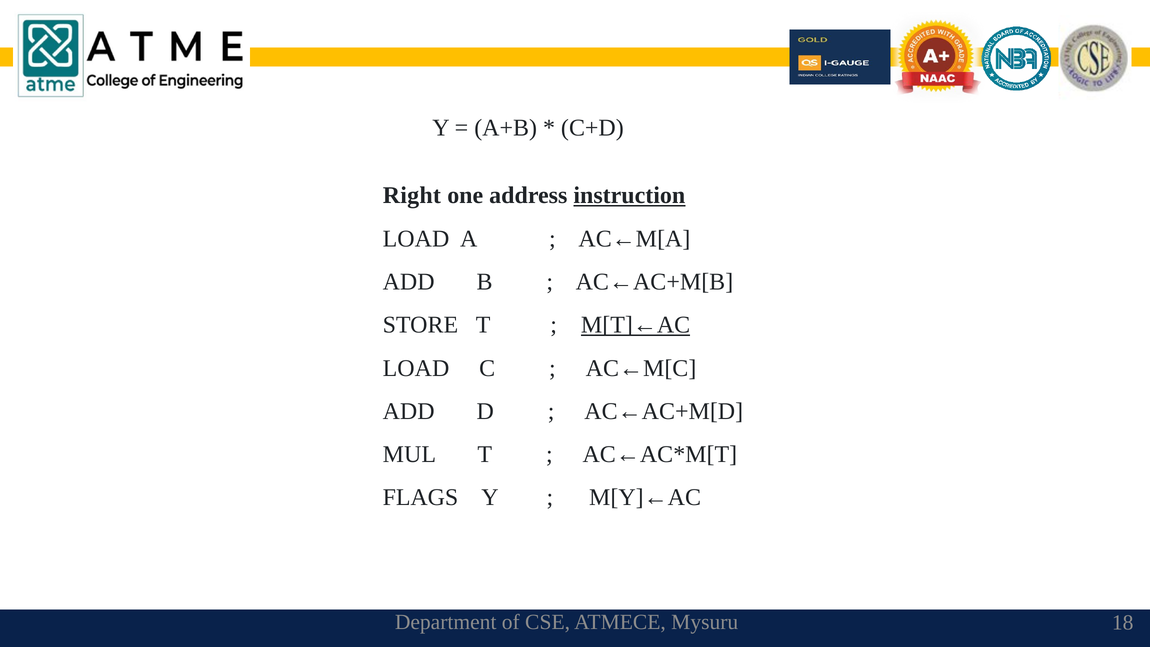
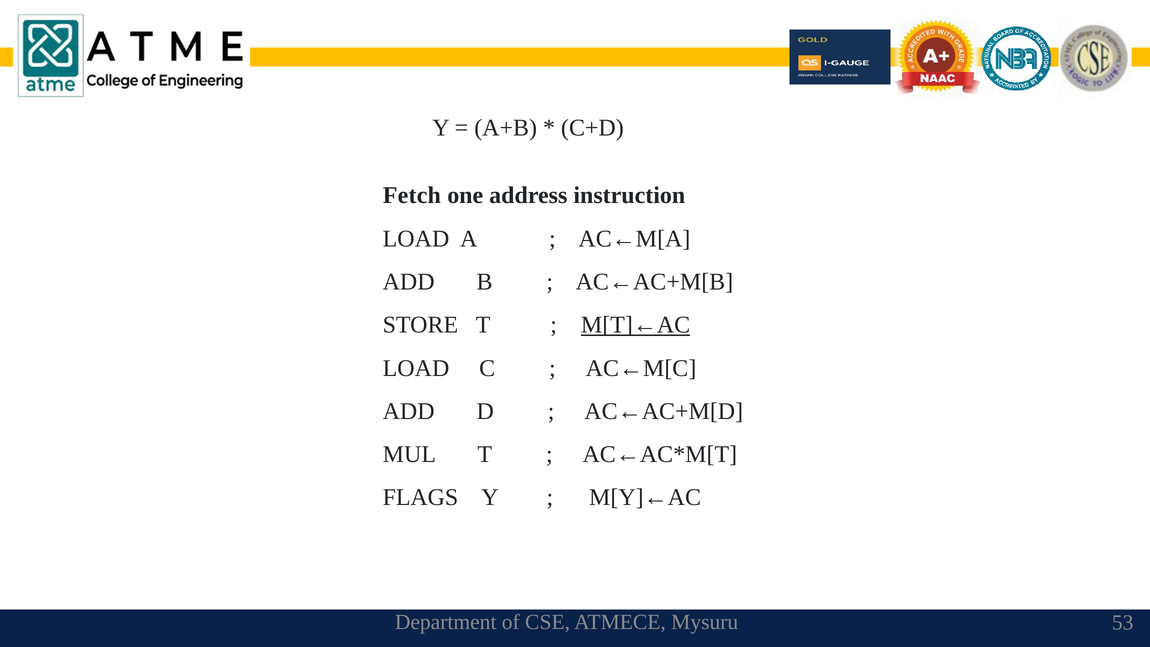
Right: Right -> Fetch (412, 196)
instruction underline: present -> none (629, 196)
18: 18 -> 53 (1123, 622)
